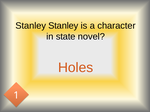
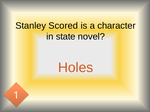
Stanley Stanley: Stanley -> Scored (63, 26)
